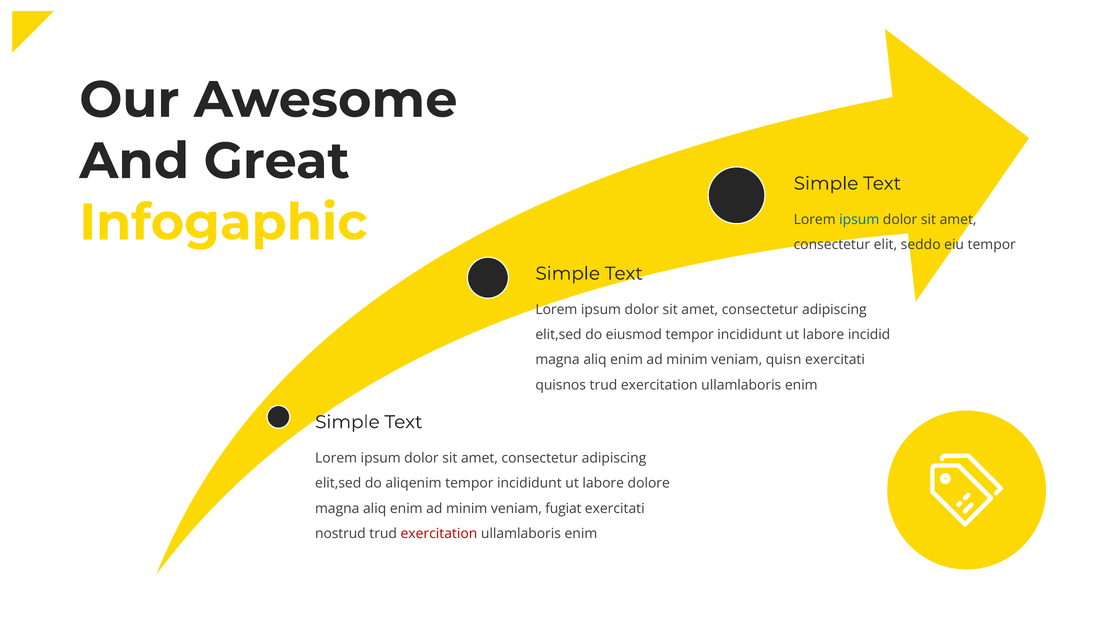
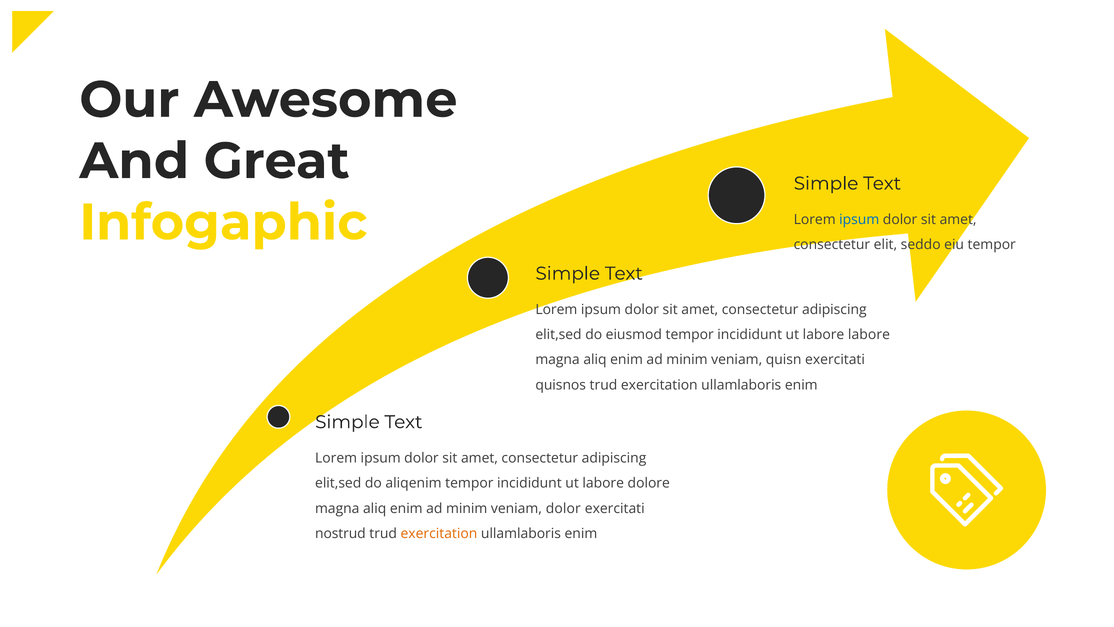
labore incidid: incidid -> labore (869, 335)
veniam fugiat: fugiat -> dolor (563, 508)
exercitation colour: red -> orange (439, 533)
